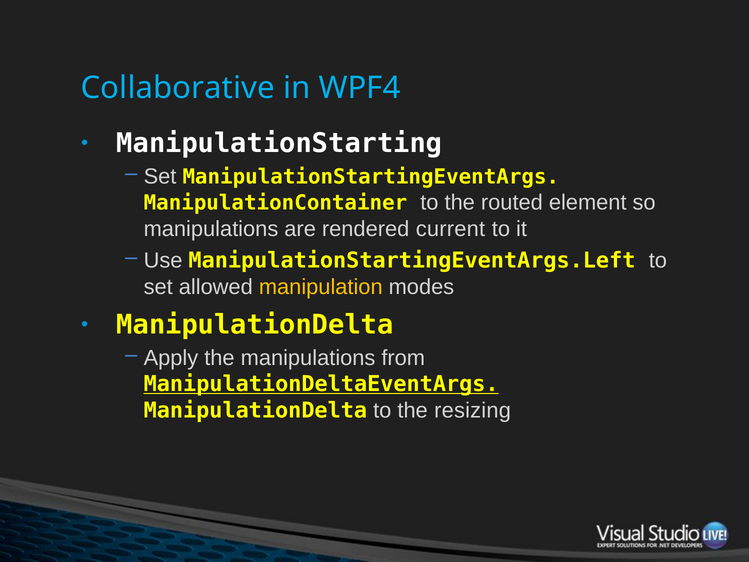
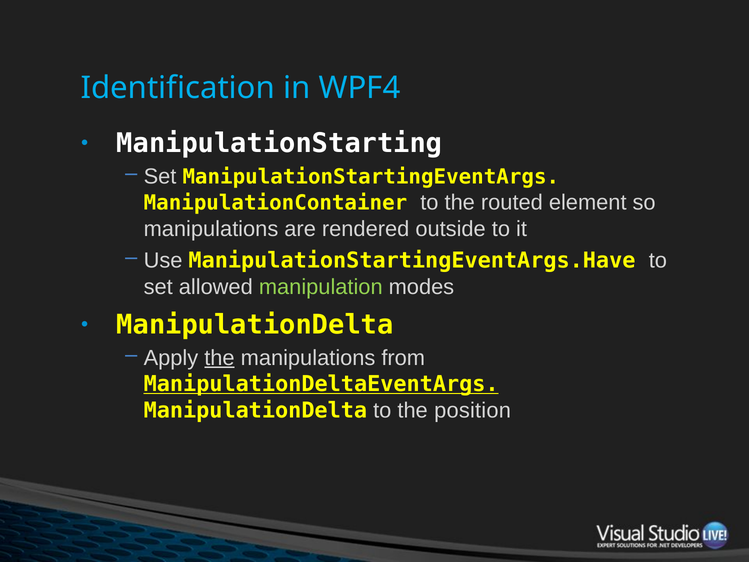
Collaborative: Collaborative -> Identification (178, 88)
current: current -> outside (451, 229)
ManipulationStartingEventArgs.Left: ManipulationStartingEventArgs.Left -> ManipulationStartingEventArgs.Have (412, 261)
manipulation colour: yellow -> light green (321, 287)
the underline: none -> present (219, 358)
resizing: resizing -> position (473, 410)
